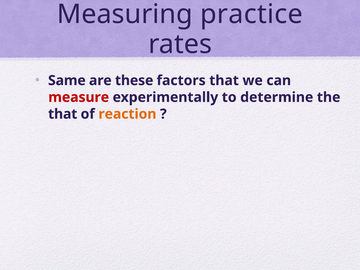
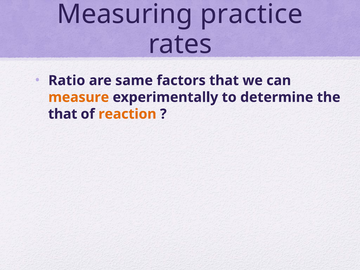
Same: Same -> Ratio (67, 81)
these: these -> same (134, 81)
measure colour: red -> orange (79, 97)
